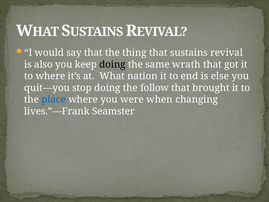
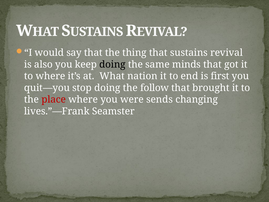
wrath: wrath -> minds (186, 64)
else: else -> first (220, 76)
place colour: blue -> red (54, 99)
when: when -> sends (160, 99)
